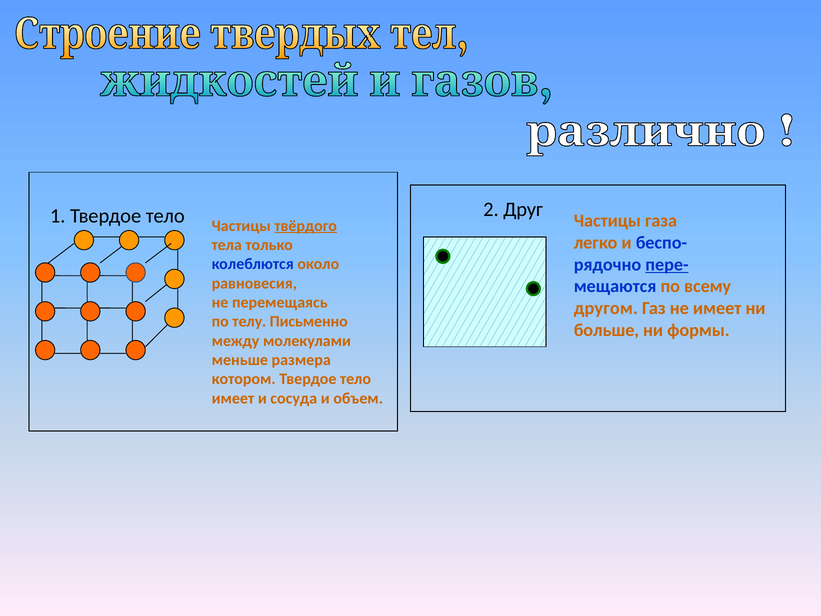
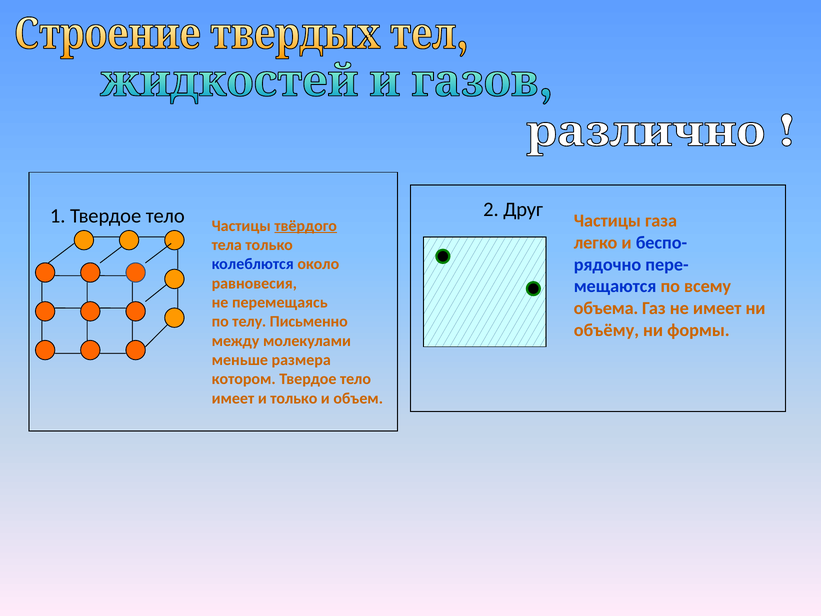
пере- underline: present -> none (667, 264)
другом: другом -> объема (606, 308)
больше: больше -> объёму (606, 330)
и сосуда: сосуда -> только (294, 398)
